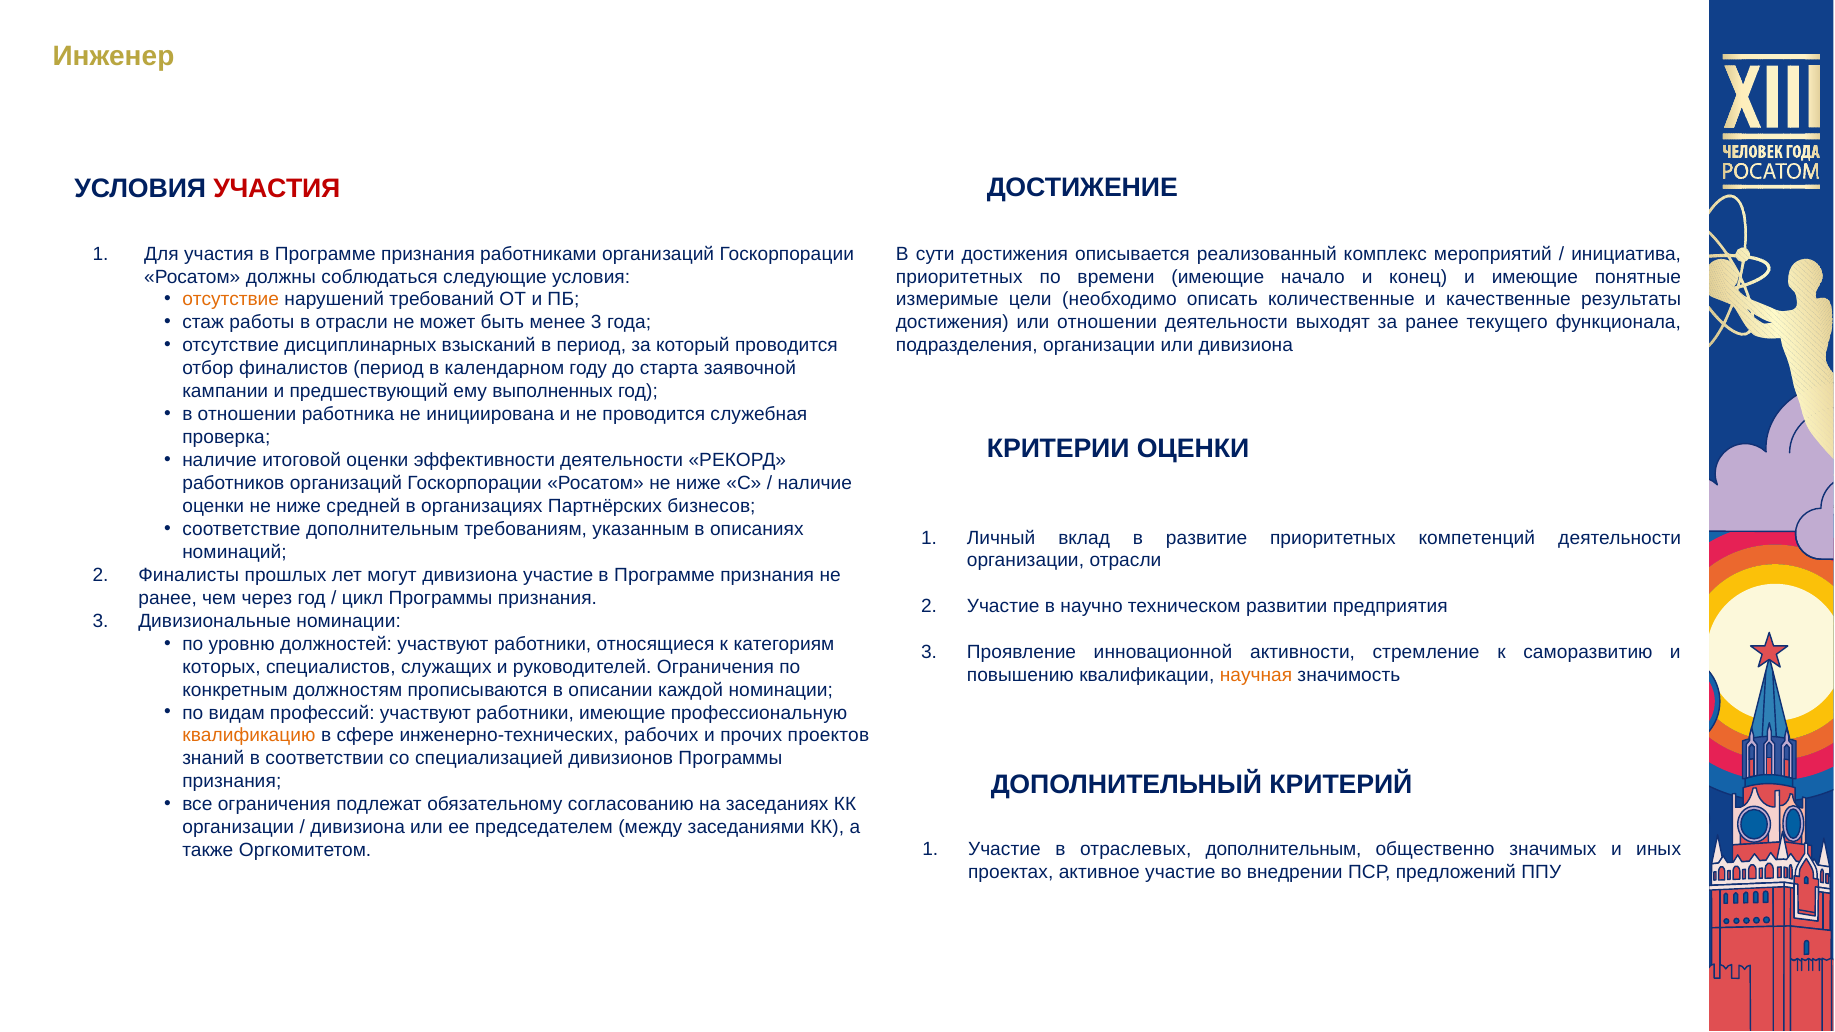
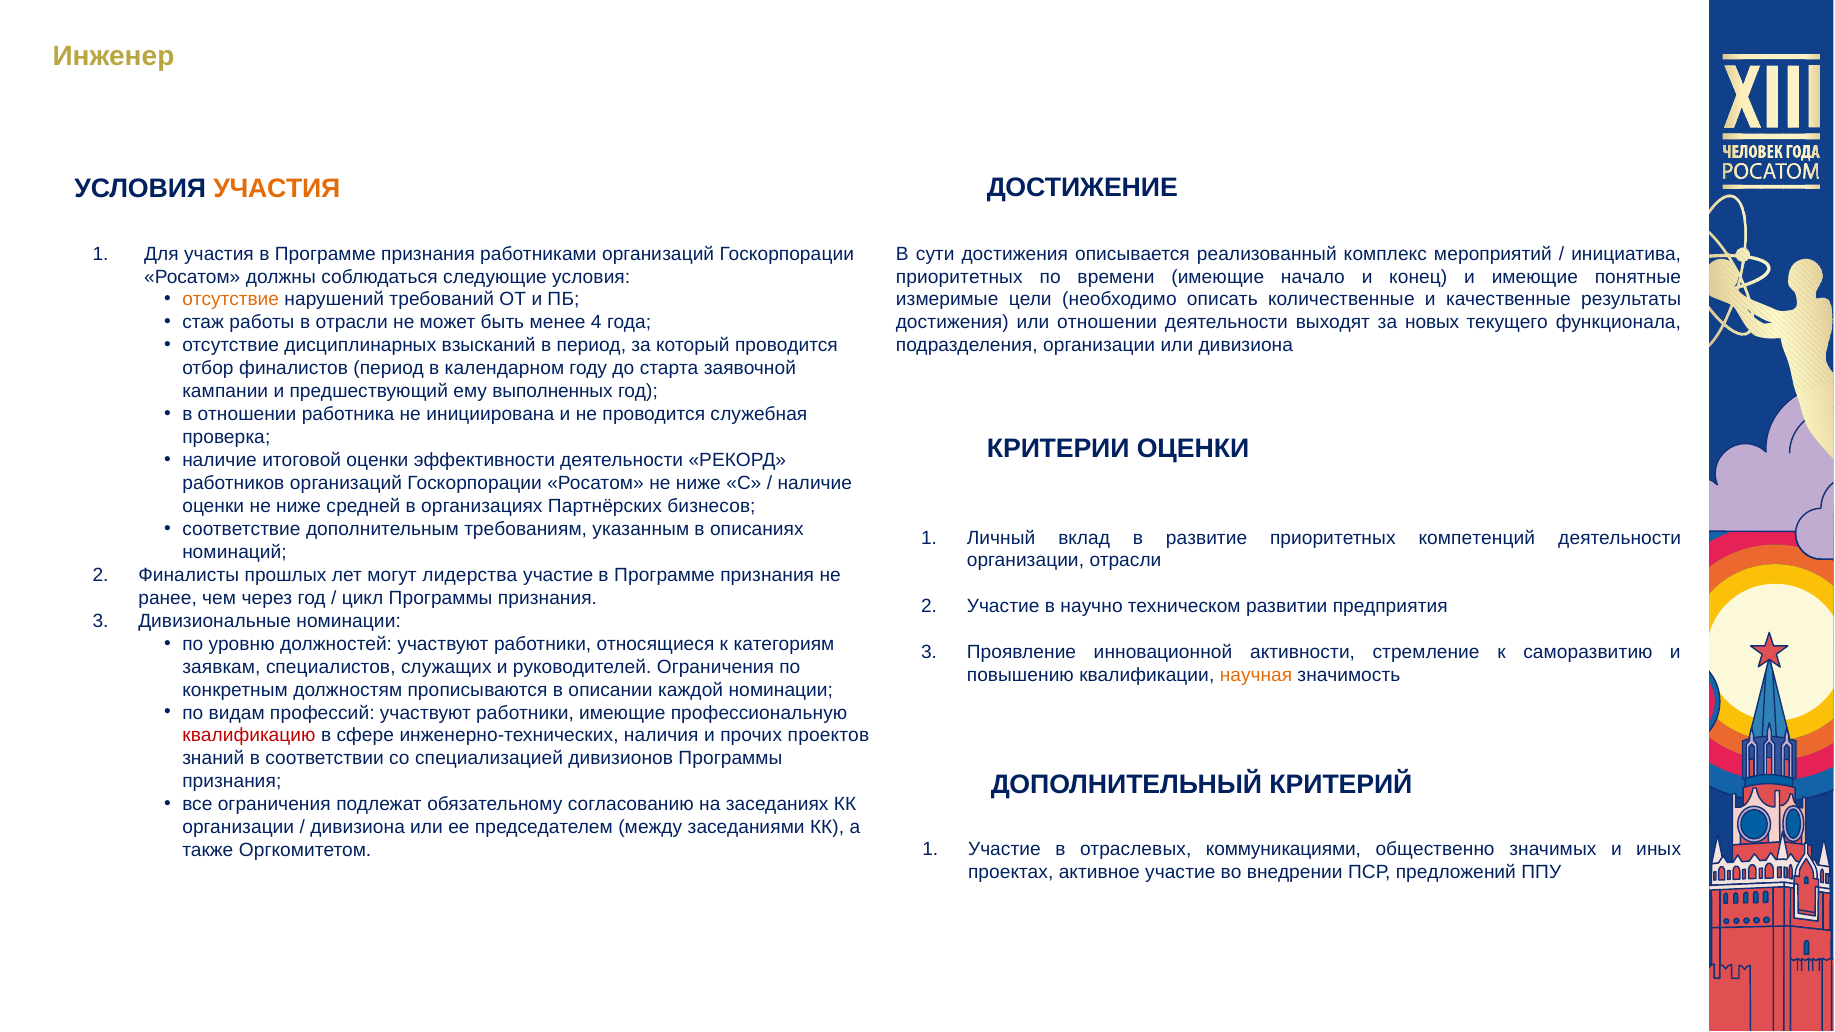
УЧАСТИЯ colour: red -> orange (277, 188)
менее 3: 3 -> 4 (596, 323)
за ранее: ранее -> новых (1432, 323)
могут дивизиона: дивизиона -> лидерства (470, 575)
которых: которых -> заявкам (221, 667)
квалификацию colour: orange -> red (249, 736)
рабочих: рабочих -> наличия (661, 736)
отраслевых дополнительным: дополнительным -> коммуникациями (1284, 849)
